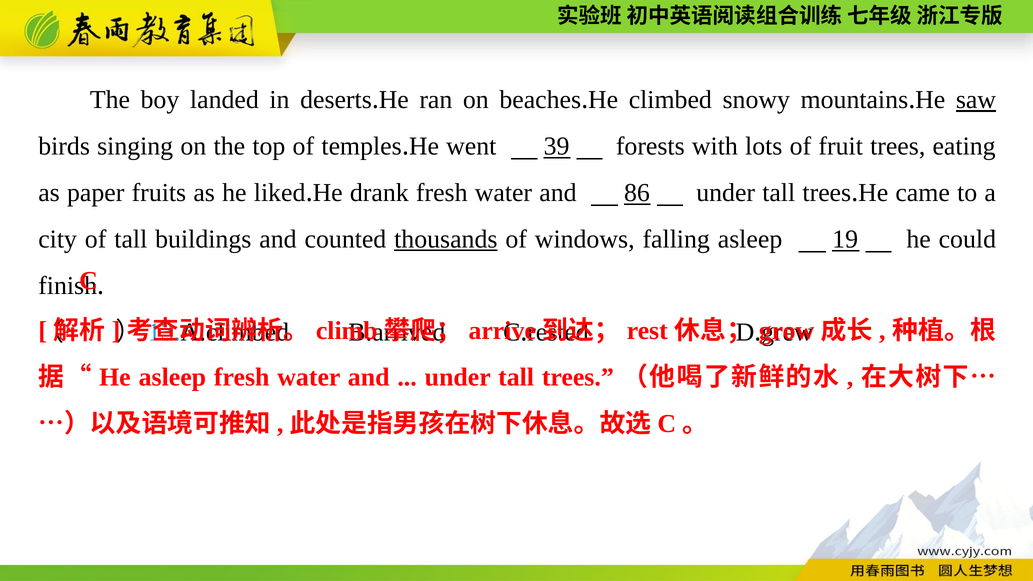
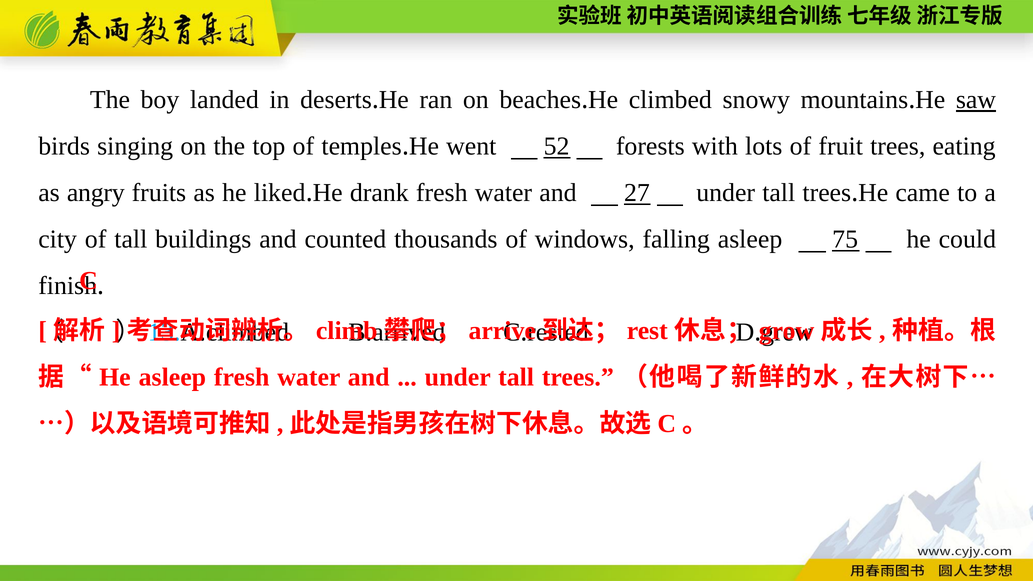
39: 39 -> 52 (557, 146)
paper: paper -> angry (96, 193)
86: 86 -> 27 (637, 193)
thousands underline: present -> none (446, 239)
19: 19 -> 75 (845, 239)
